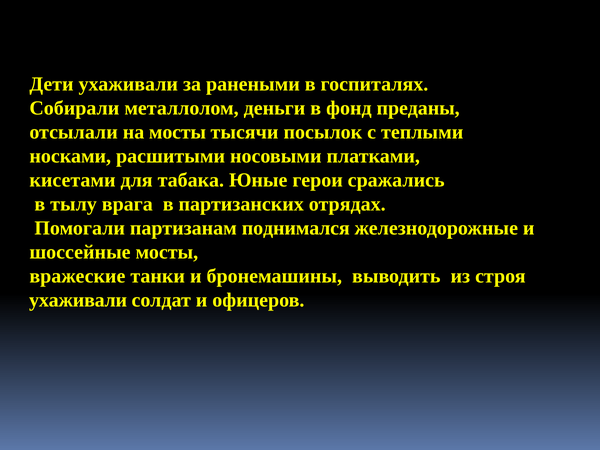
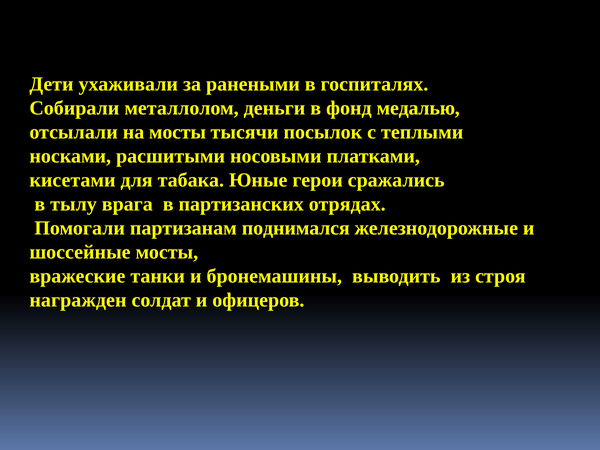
преданы: преданы -> медалью (418, 108)
ухаживали: ухаживали -> награжден (78, 300)
